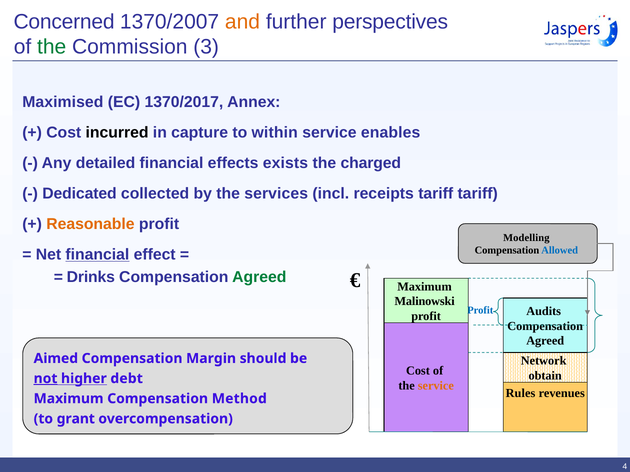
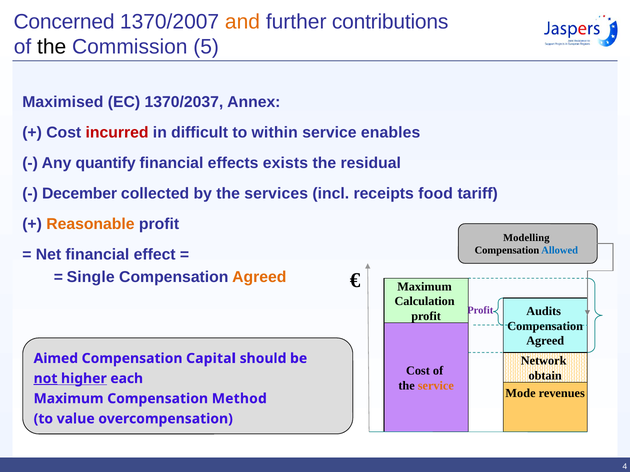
perspectives: perspectives -> contributions (390, 22)
the colour: green -> black (52, 47)
3: 3 -> 5 (206, 47)
1370/2017: 1370/2017 -> 1370/2037 (184, 102)
incurred colour: black -> red (117, 133)
capture: capture -> difficult (200, 133)
detailed: detailed -> quantify (106, 163)
charged: charged -> residual (371, 163)
Dedicated: Dedicated -> December (80, 194)
receipts tariff: tariff -> food (436, 194)
financial underline: present -> none (97, 255)
Drinks: Drinks -> Single (91, 277)
Agreed colour: green -> orange (259, 277)
Malinowski: Malinowski -> Calculation (425, 302)
Profit colour: blue -> purple (480, 311)
Margin: Margin -> Capital (211, 359)
debt: debt -> each (127, 379)
Rules: Rules -> Mode (521, 393)
grant: grant -> value (76, 419)
